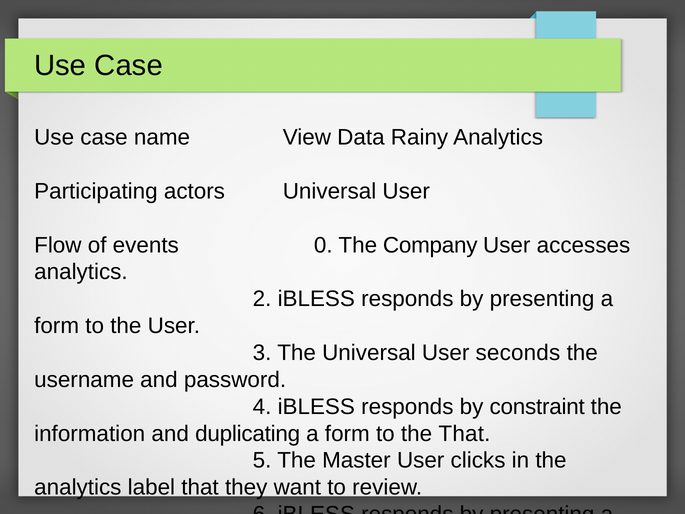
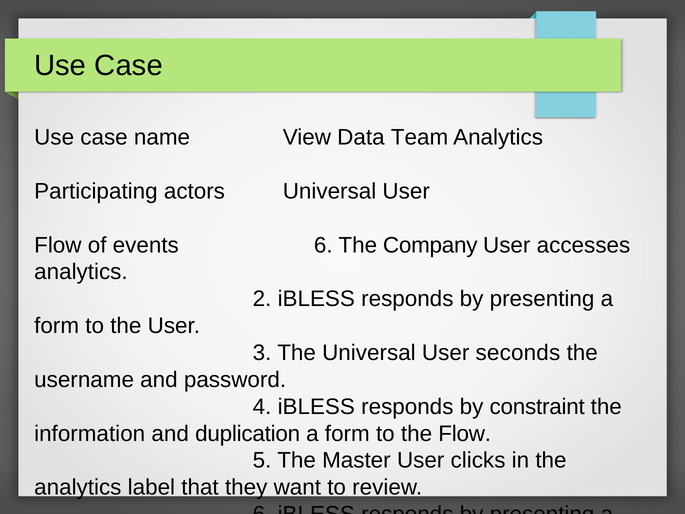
Rainy: Rainy -> Team (420, 137)
events 0: 0 -> 6 (323, 245)
duplicating: duplicating -> duplication (248, 433)
the That: That -> Flow (465, 433)
